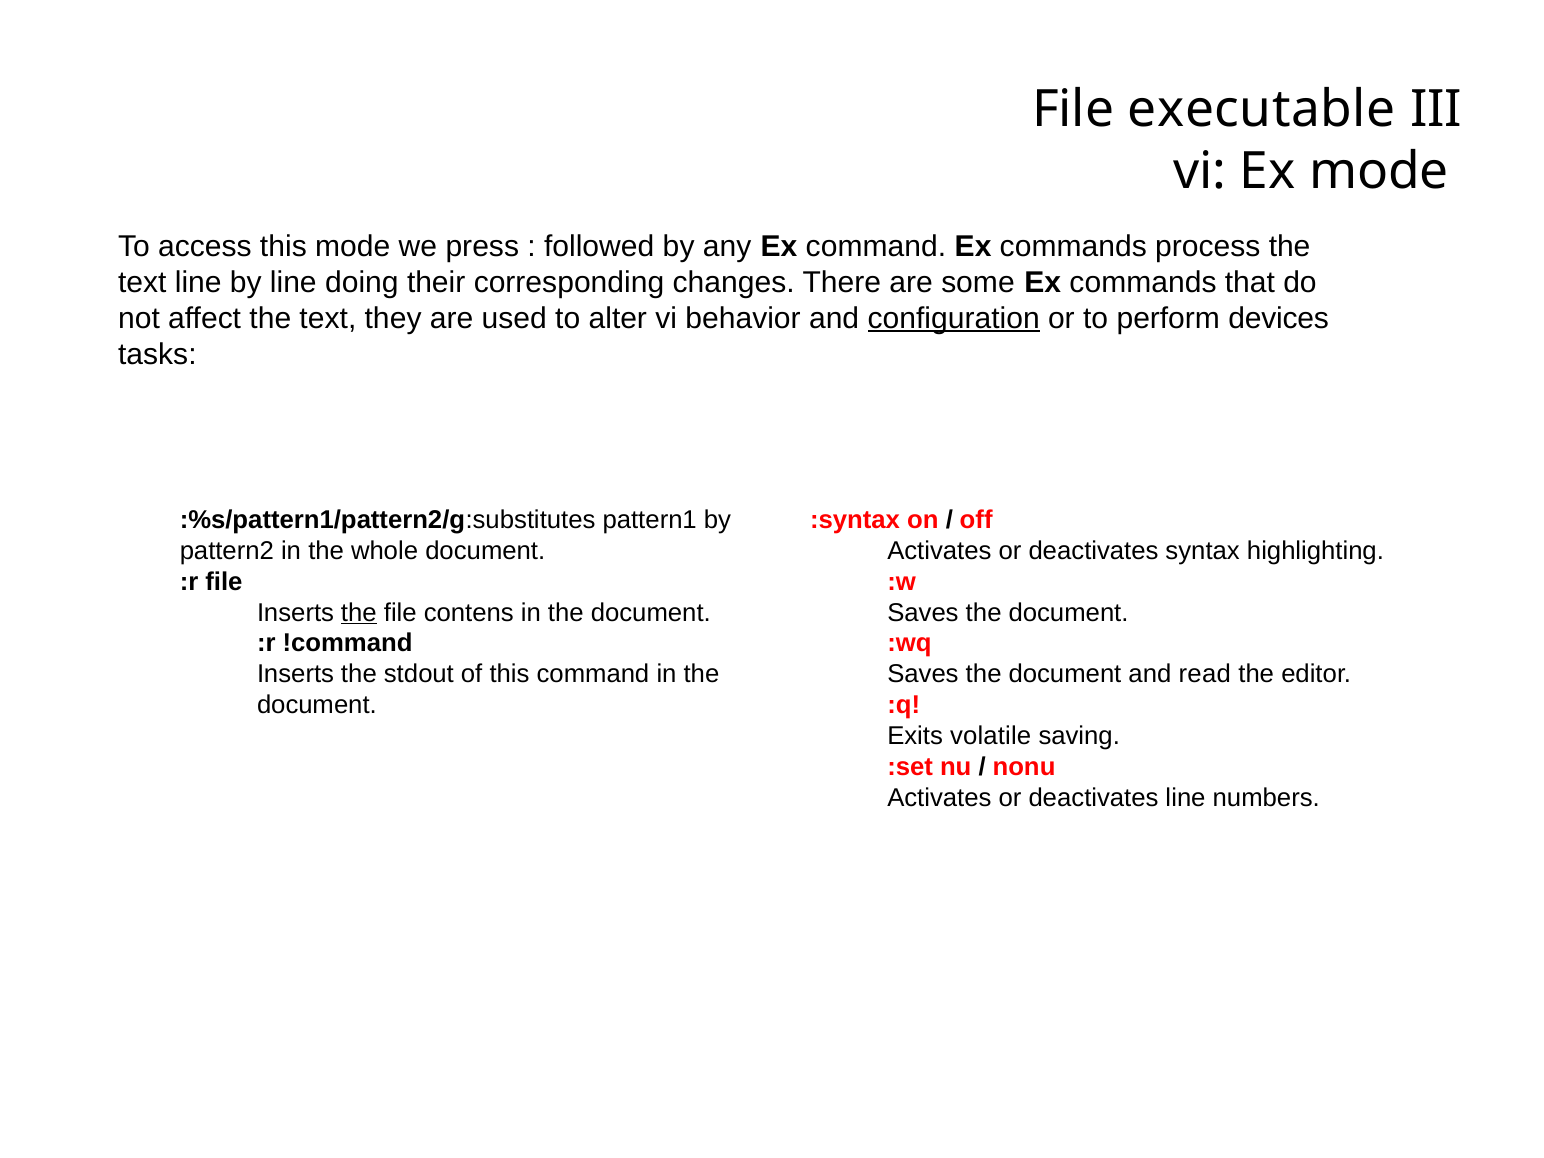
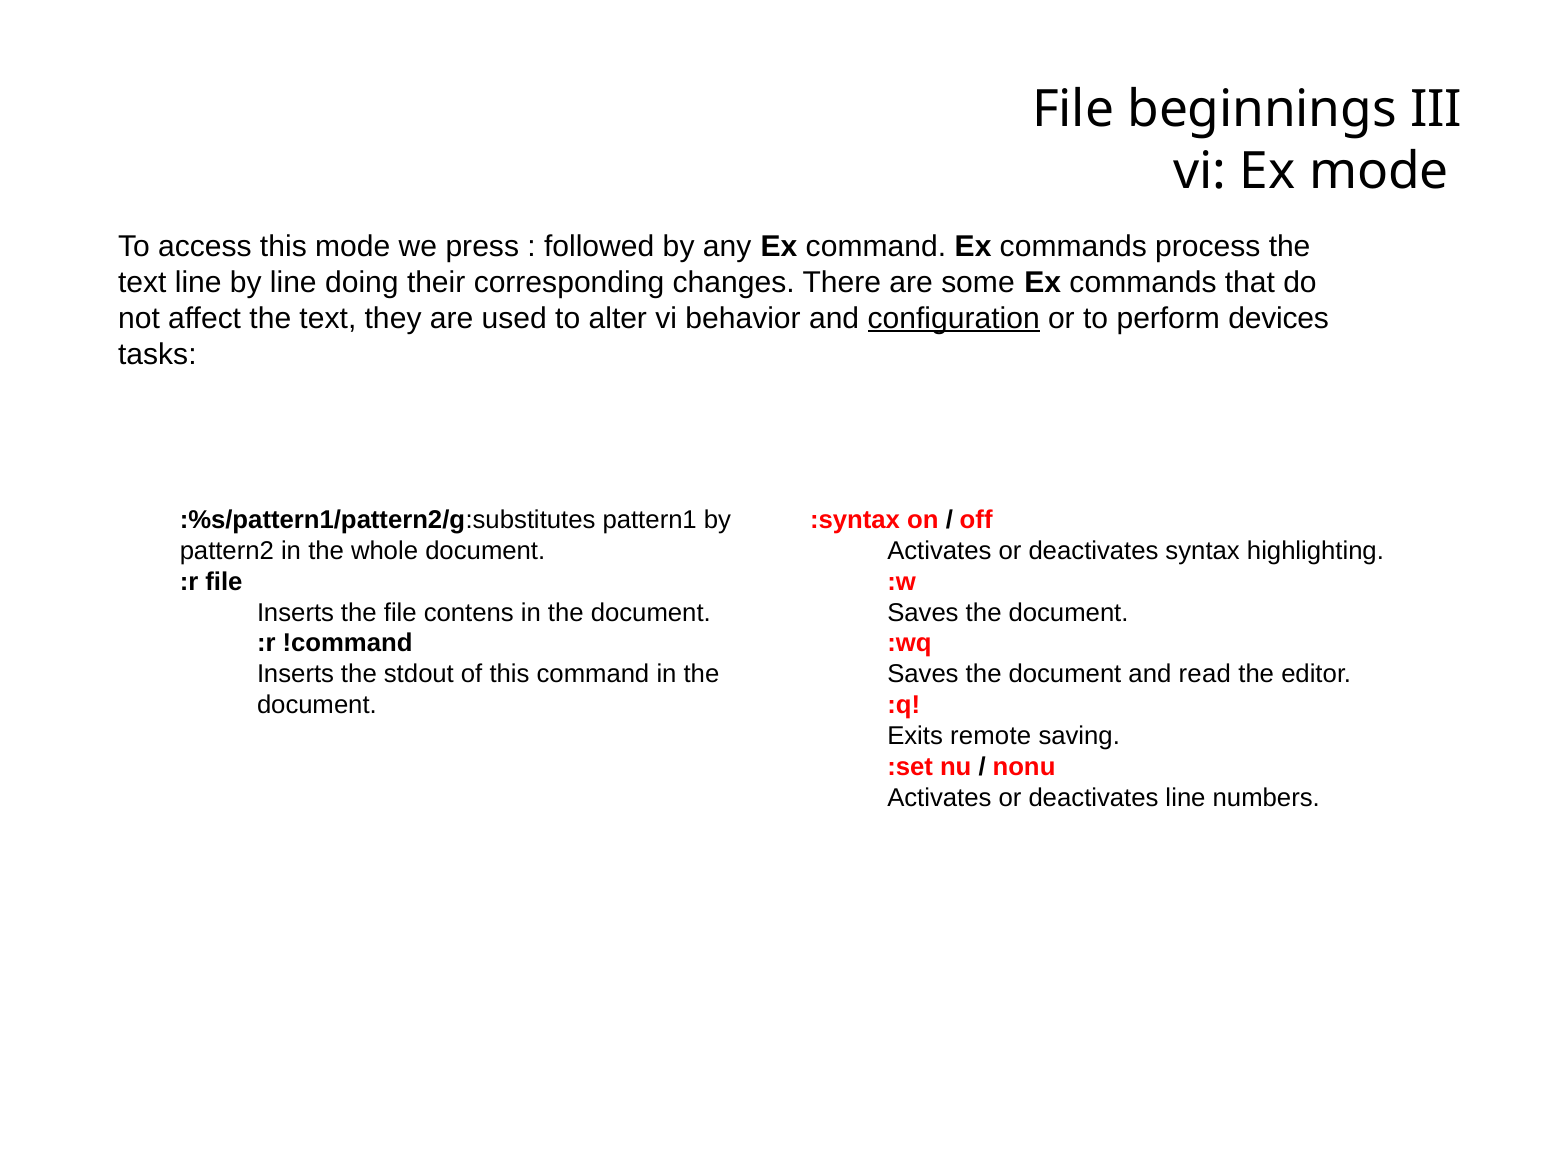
executable: executable -> beginnings (1262, 110)
the underline: present -> none (359, 613)
volatile: volatile -> remote (991, 736)
